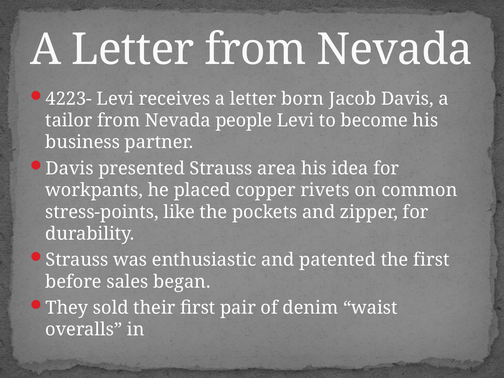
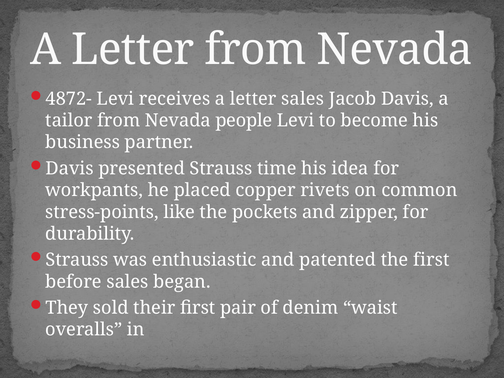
4223-: 4223- -> 4872- (69, 99)
letter born: born -> sales (303, 99)
area: area -> time (277, 168)
